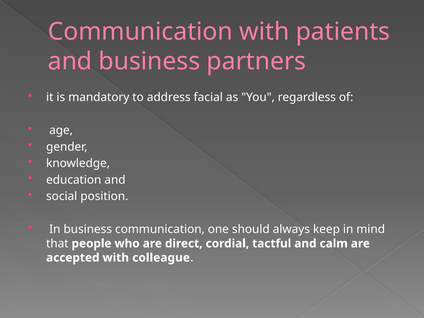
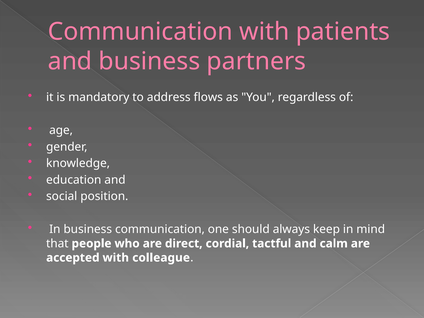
facial: facial -> flows (208, 97)
